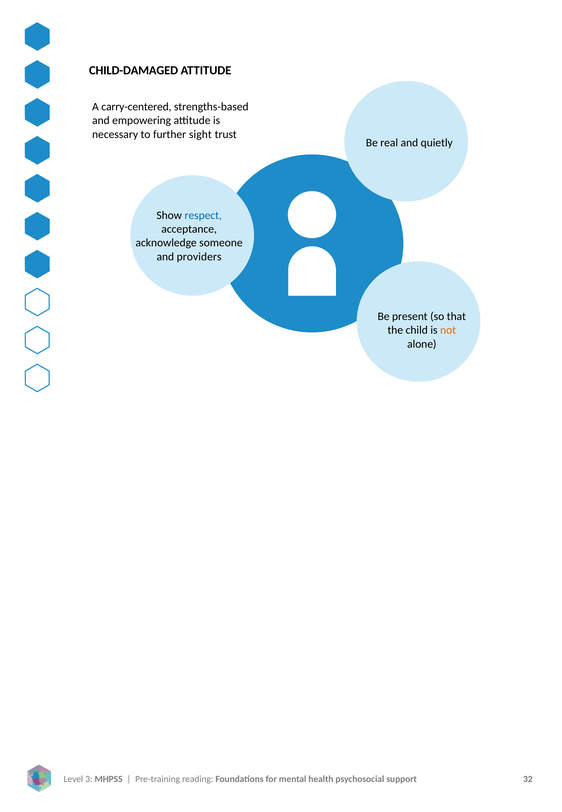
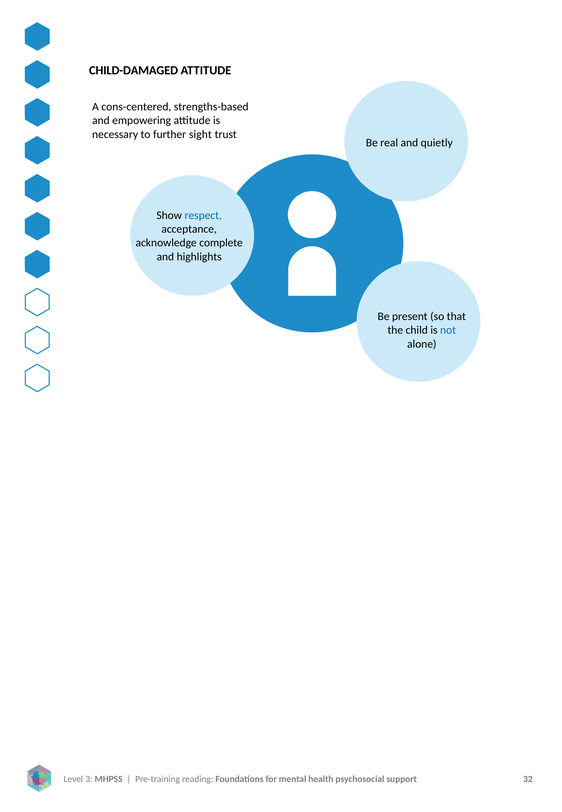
carry-centered: carry-centered -> cons-centered (136, 107)
someone: someone -> complete (221, 243)
providers: providers -> highlights (199, 257)
not colour: orange -> blue (448, 330)
